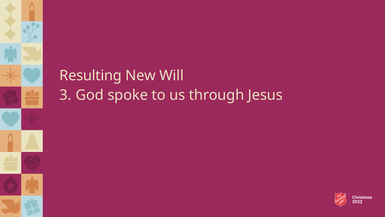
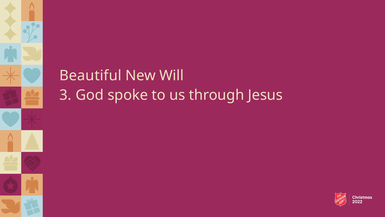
Resulting: Resulting -> Beautiful (91, 75)
